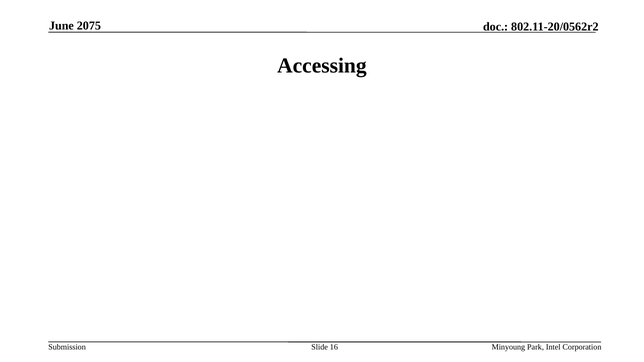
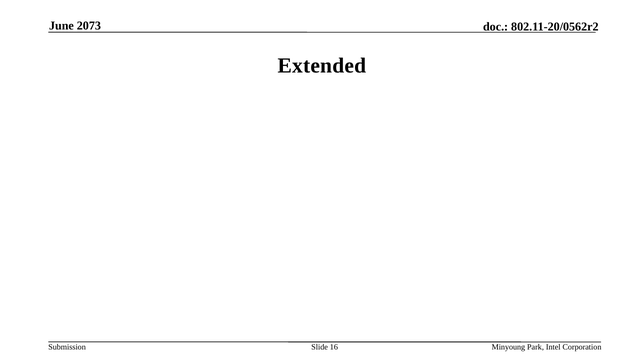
2075: 2075 -> 2073 (89, 26)
Accessing: Accessing -> Extended (322, 66)
